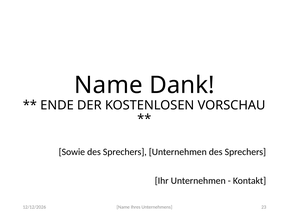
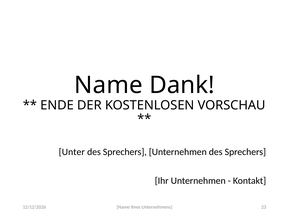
Sowie: Sowie -> Unter (72, 152)
